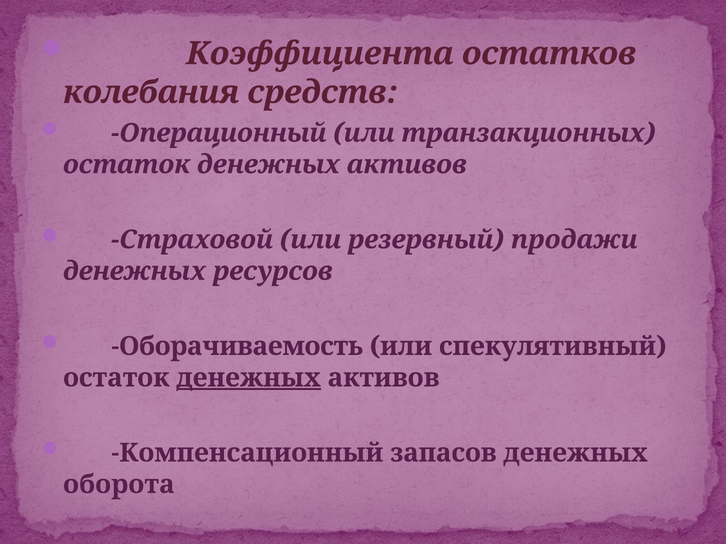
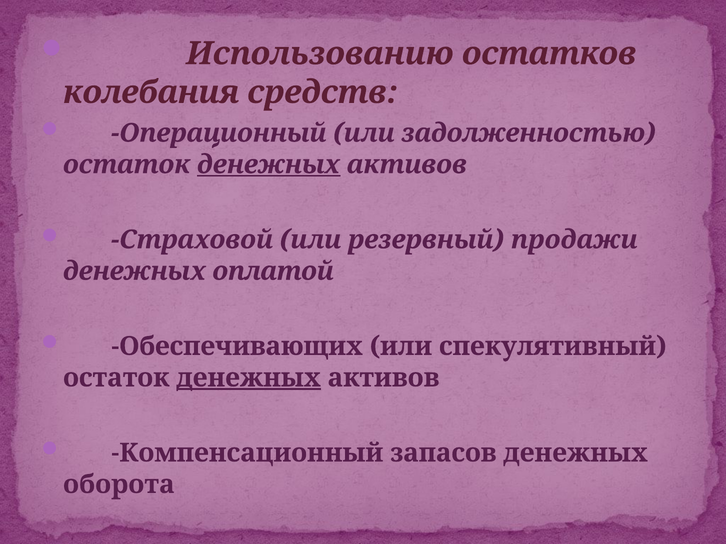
Коэффициента: Коэффициента -> Использованию (320, 54)
транзакционных: транзакционных -> задолженностью (529, 133)
денежных underline: none -> present (269, 165)
ресурсов: ресурсов -> оплатой (273, 271)
Оборачиваемость: Оборачиваемость -> Обеспечивающих (237, 347)
